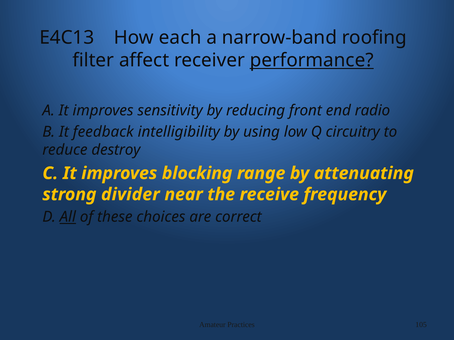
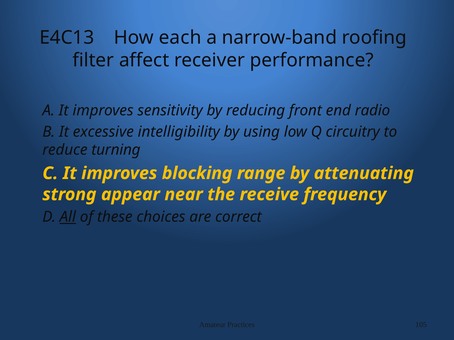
performance underline: present -> none (312, 61)
feedback: feedback -> excessive (103, 132)
destroy: destroy -> turning (116, 150)
divider: divider -> appear (131, 195)
